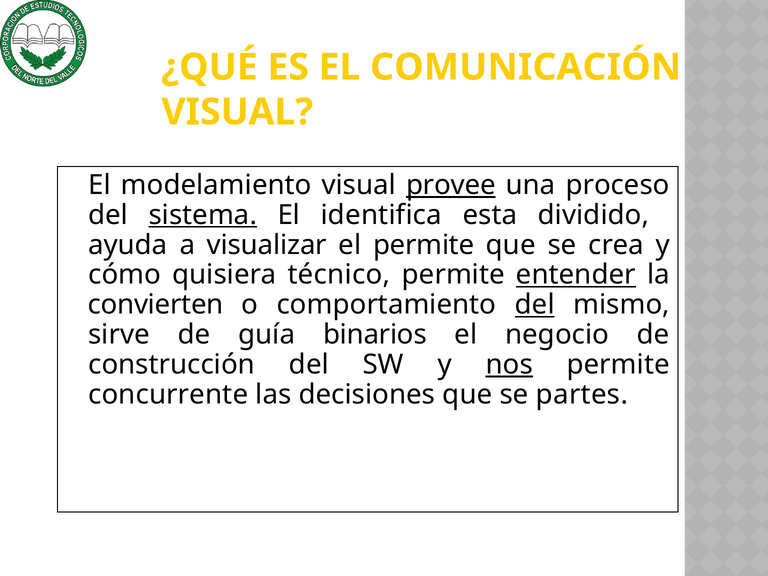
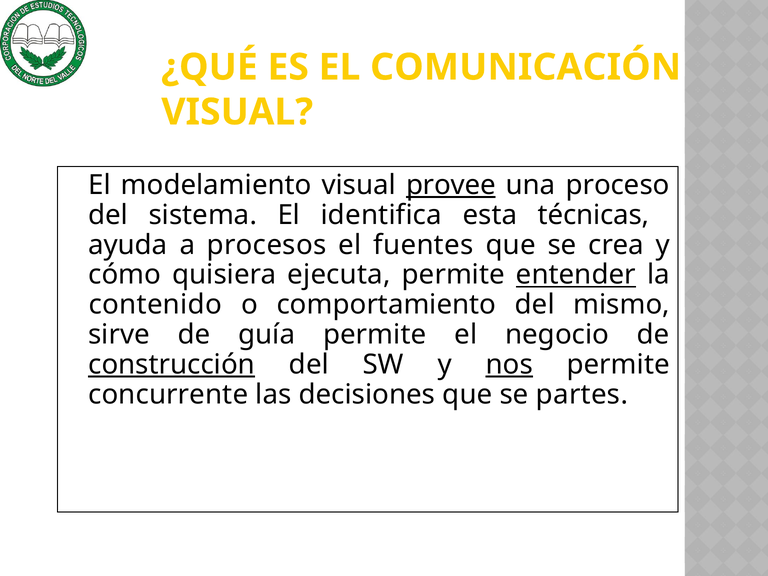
sistema underline: present -> none (203, 215)
dividido: dividido -> técnicas (594, 215)
visualizar: visualizar -> procesos (267, 245)
el permite: permite -> fuentes (423, 245)
técnico: técnico -> ejecuta (339, 275)
convierten: convierten -> contenido (155, 305)
del underline: present -> none (535, 305)
guía binarios: binarios -> permite (375, 335)
construcción underline: none -> present (172, 365)
